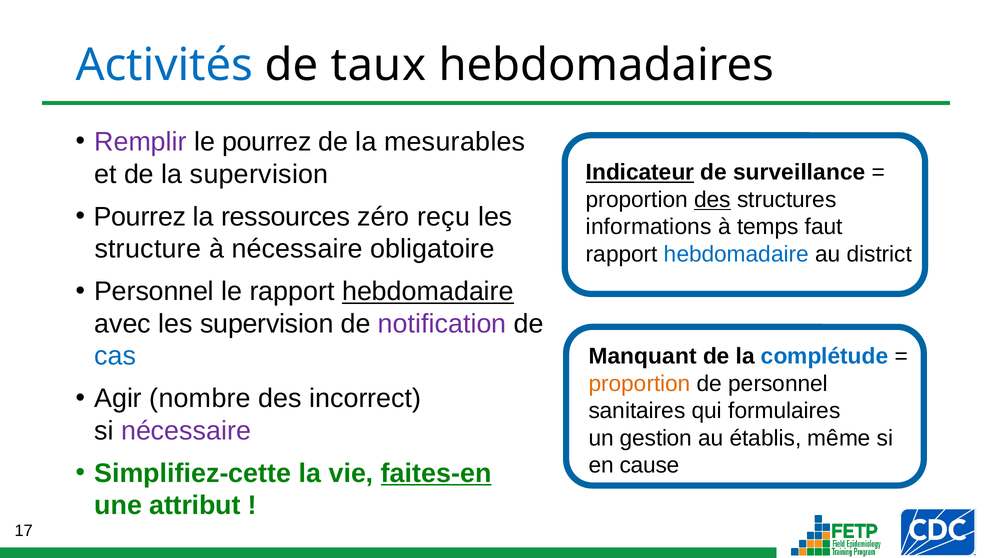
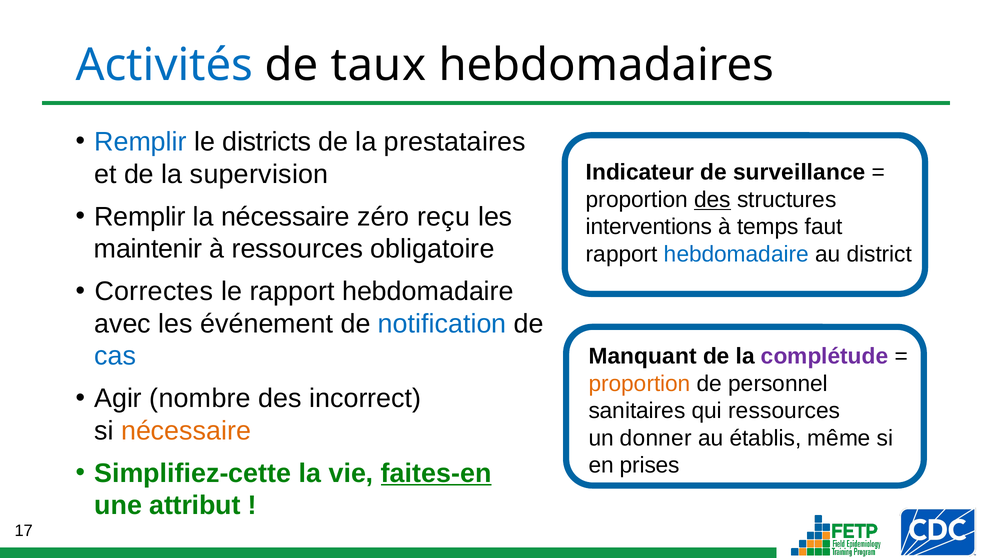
Remplir colour: purple -> blue (141, 142)
le pourrez: pourrez -> districts (267, 142)
mesurables: mesurables -> prestataires (455, 142)
Indicateur underline: present -> none (640, 172)
Pourrez: Pourrez -> Remplir (140, 217)
la ressources: ressources -> nécessaire (285, 217)
informations: informations -> interventions (649, 227)
structure: structure -> maintenir (148, 249)
à nécessaire: nécessaire -> ressources (297, 249)
Personnel: Personnel -> Correctes (154, 292)
hebdomadaire underline: present -> none (428, 292)
les supervision: supervision -> événement (267, 324)
notification colour: purple -> blue (442, 324)
complétude colour: blue -> purple (825, 356)
qui formulaires: formulaires -> ressources (784, 411)
nécessaire colour: purple -> orange (186, 431)
gestion: gestion -> donner (656, 438)
cause: cause -> prises (650, 465)
